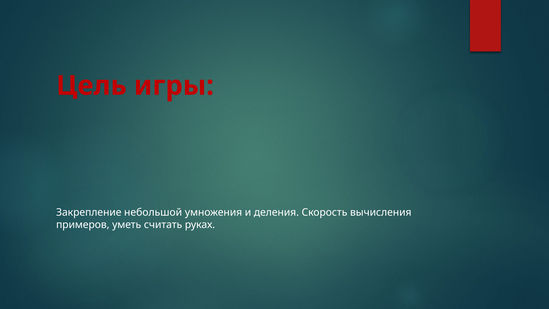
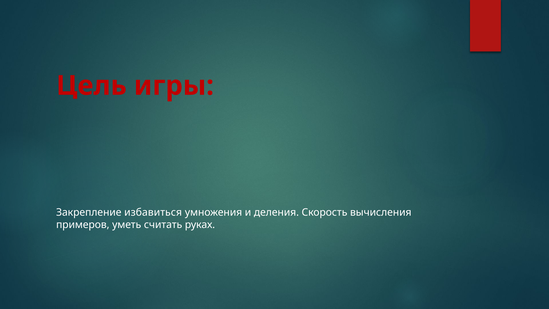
небольшой: небольшой -> избавиться (153, 212)
